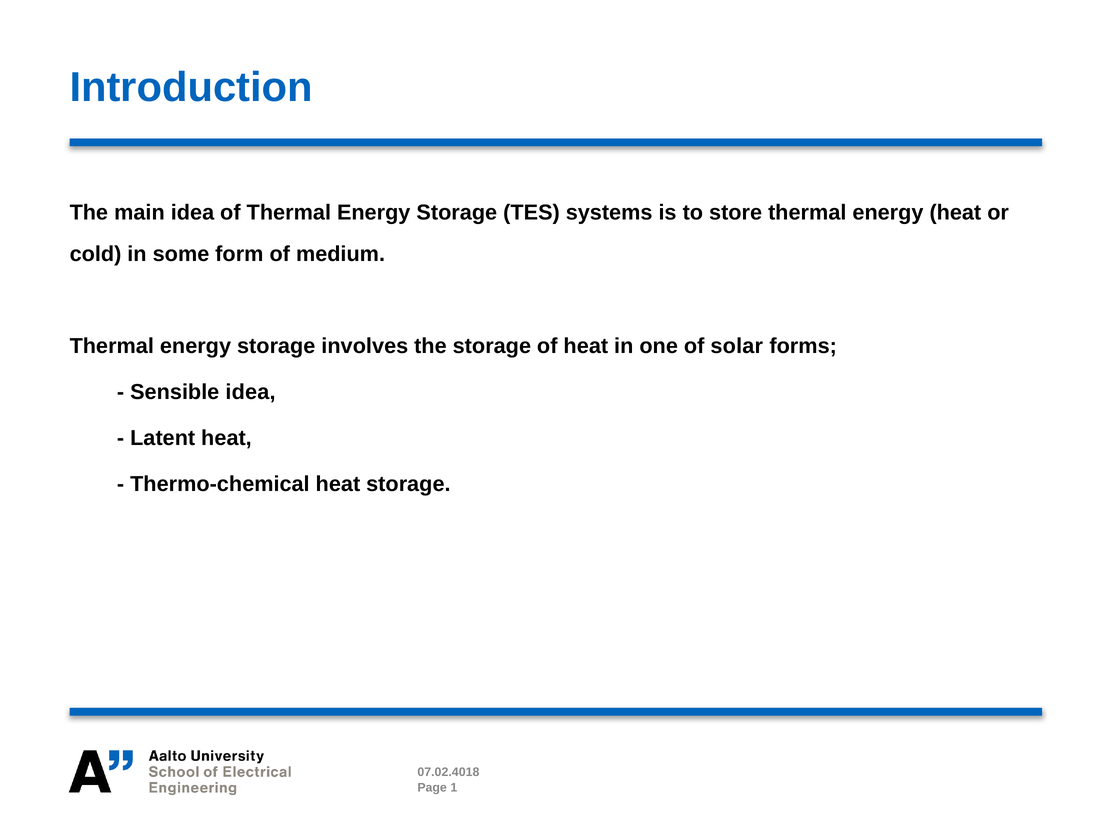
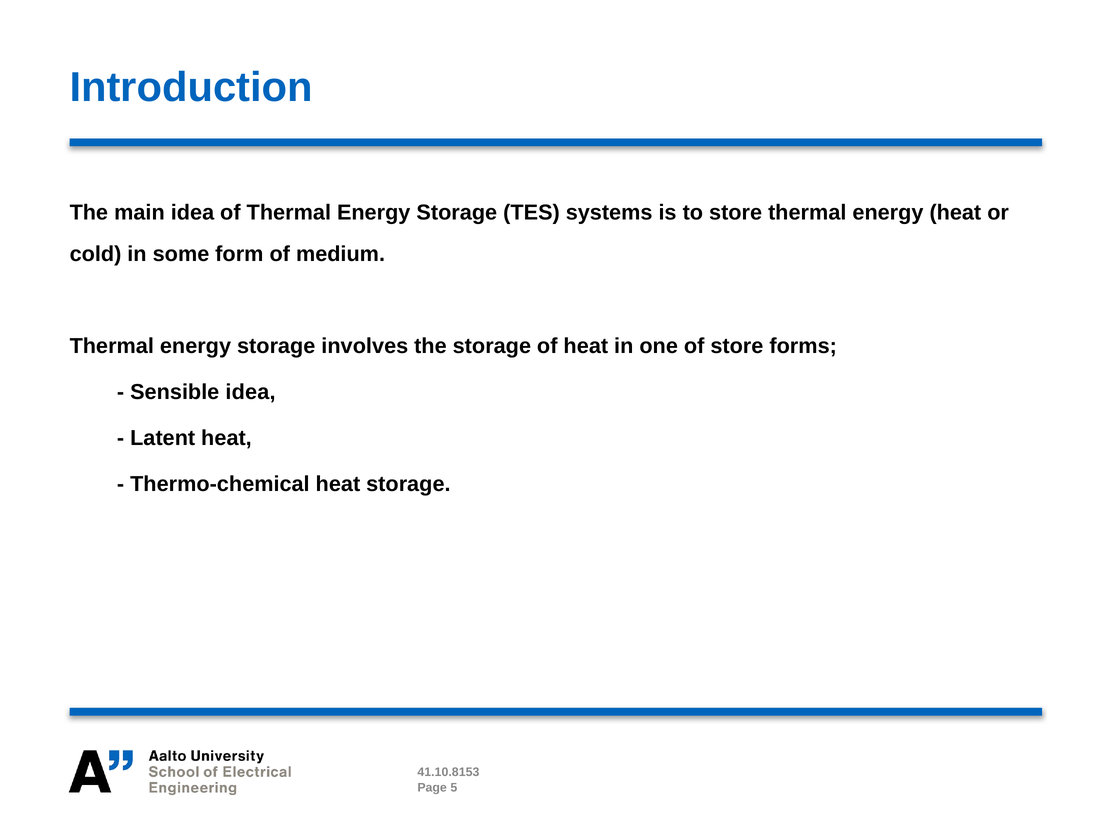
of solar: solar -> store (737, 346)
07.02.4018: 07.02.4018 -> 41.10.8153 (448, 772)
1: 1 -> 5 (454, 788)
